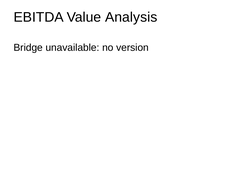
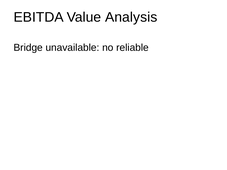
version: version -> reliable (132, 48)
